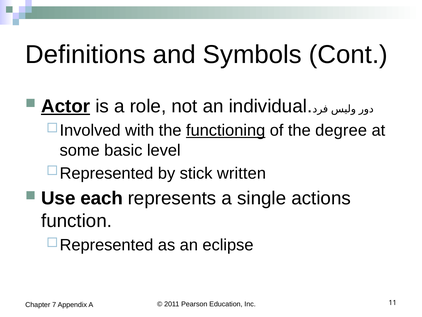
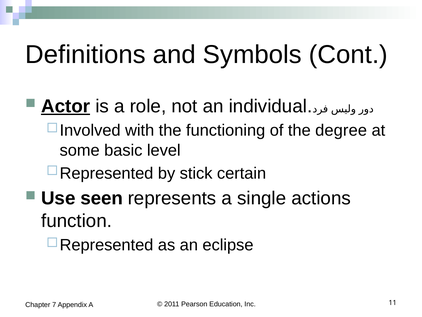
functioning underline: present -> none (226, 130)
written: written -> certain (242, 173)
each: each -> seen (102, 198)
